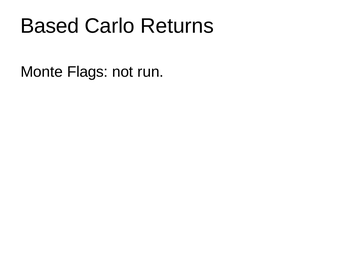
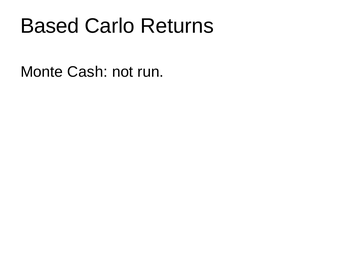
Flags: Flags -> Cash (87, 72)
